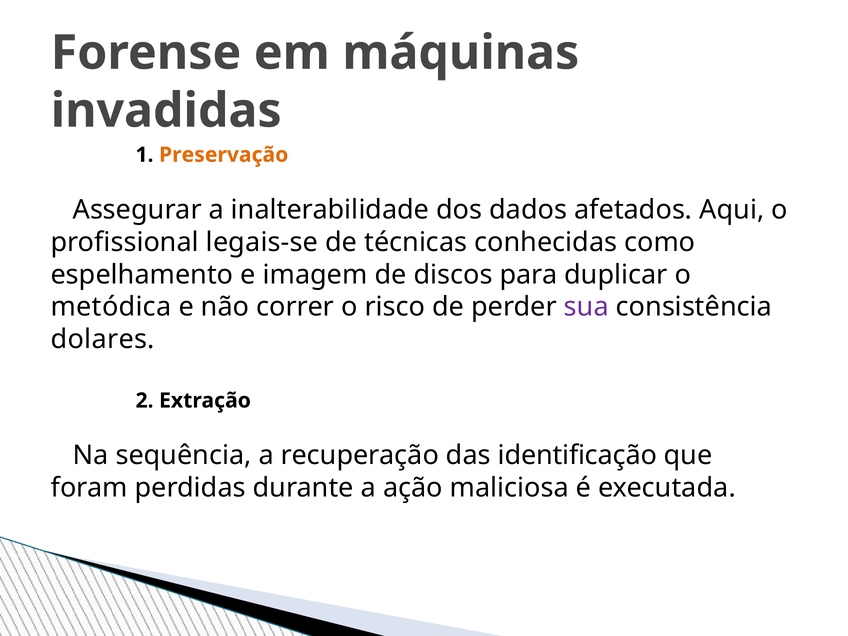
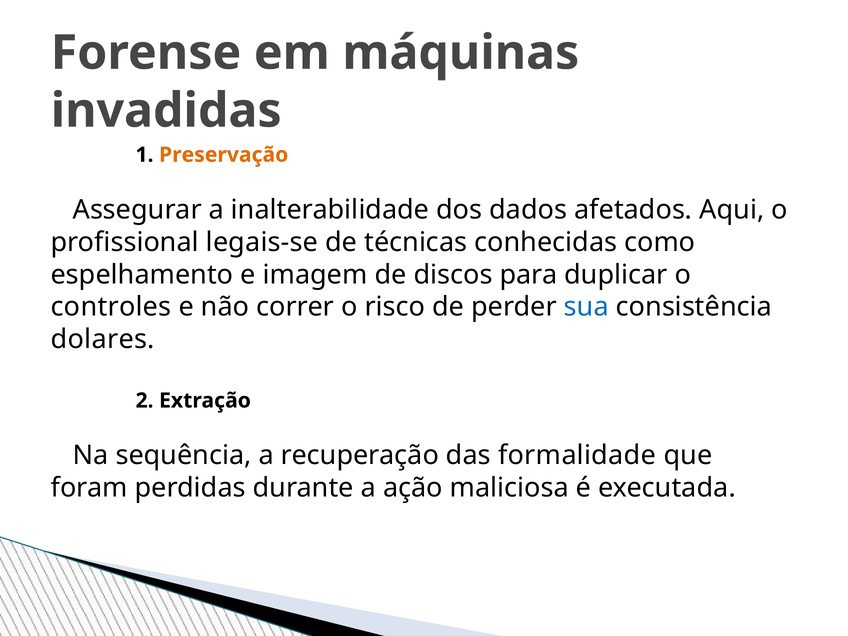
metódica: metódica -> controles (111, 307)
sua colour: purple -> blue (586, 307)
identificação: identificação -> formalidade (577, 455)
